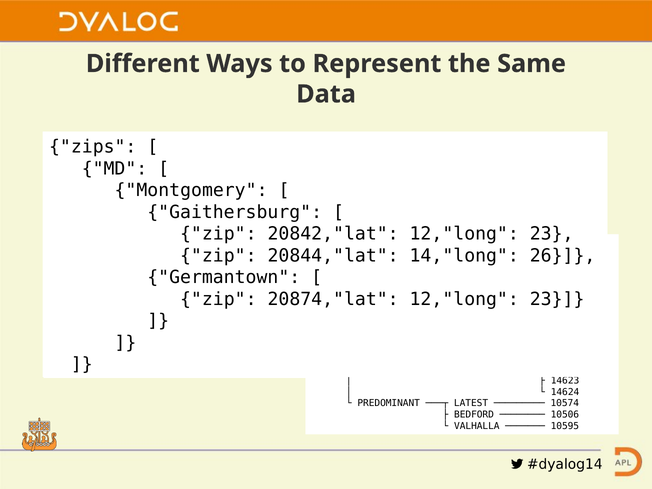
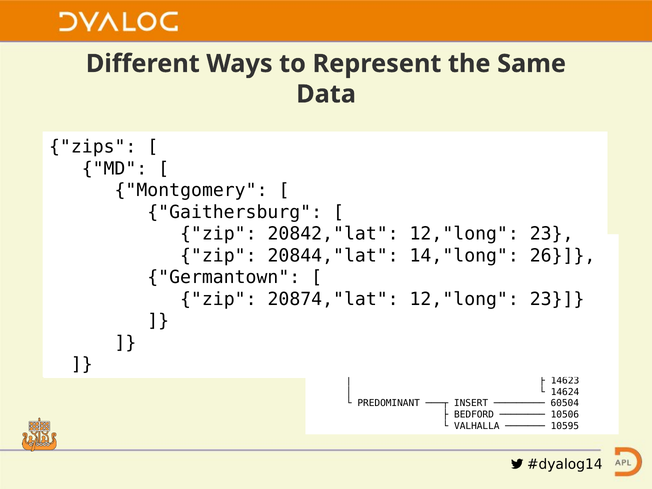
LATEST: LATEST -> INSERT (471, 403)
10574: 10574 -> 60504 (565, 403)
